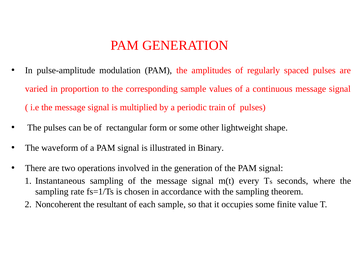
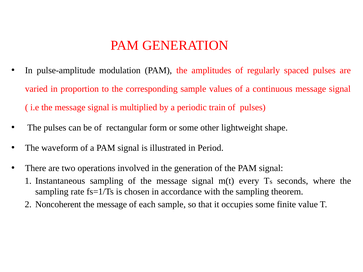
Binary: Binary -> Period (211, 148)
resultant: resultant -> message (112, 205)
